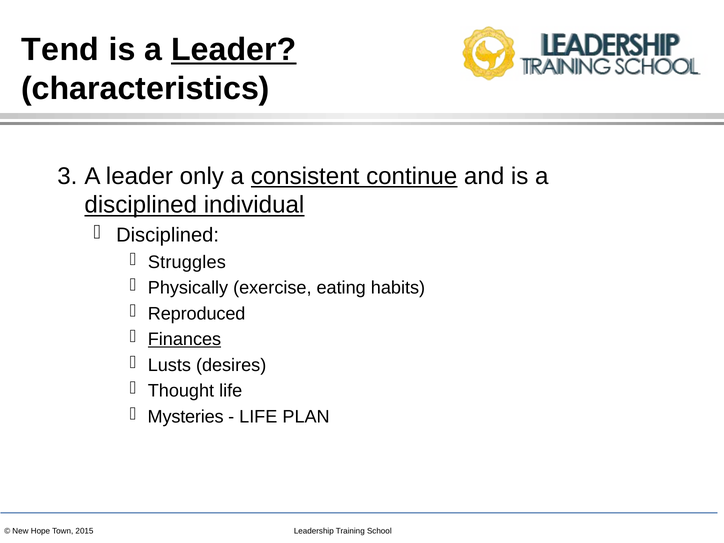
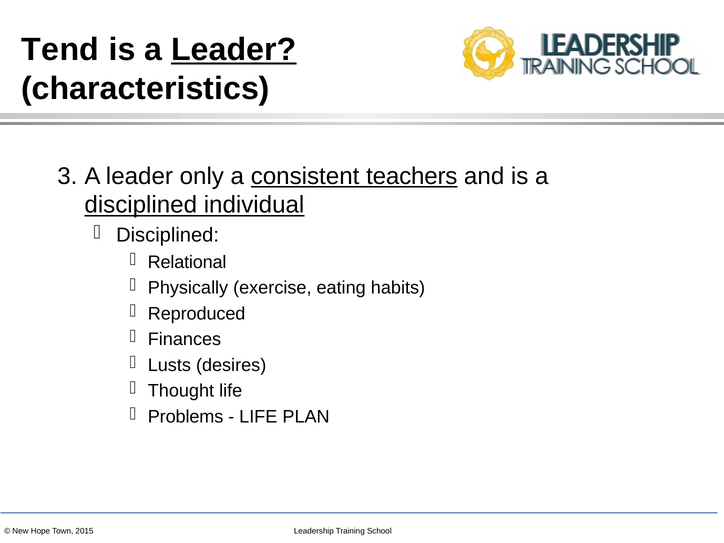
continue: continue -> teachers (412, 176)
Struggles: Struggles -> Relational (187, 262)
Finances underline: present -> none (184, 339)
Mysteries: Mysteries -> Problems (186, 417)
